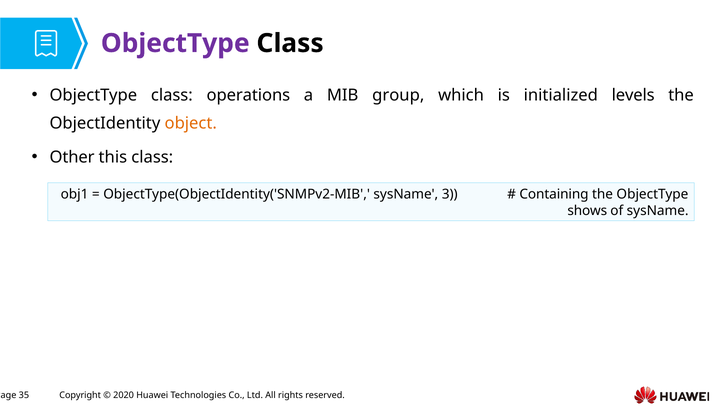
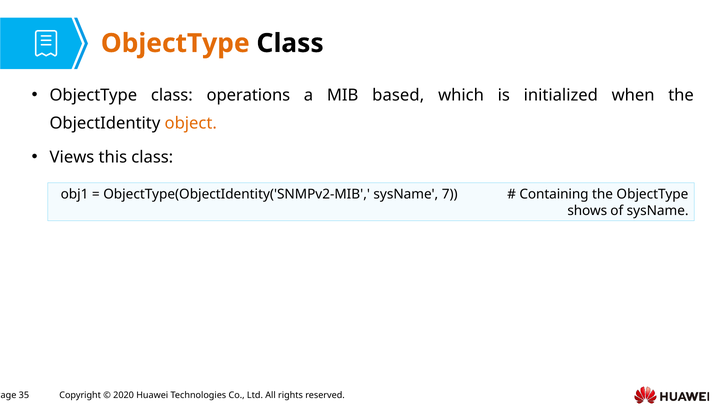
ObjectType colour: purple -> orange (175, 43)
group: group -> based (398, 95)
levels: levels -> when (633, 95)
Other: Other -> Views (72, 157)
3: 3 -> 7 (450, 194)
